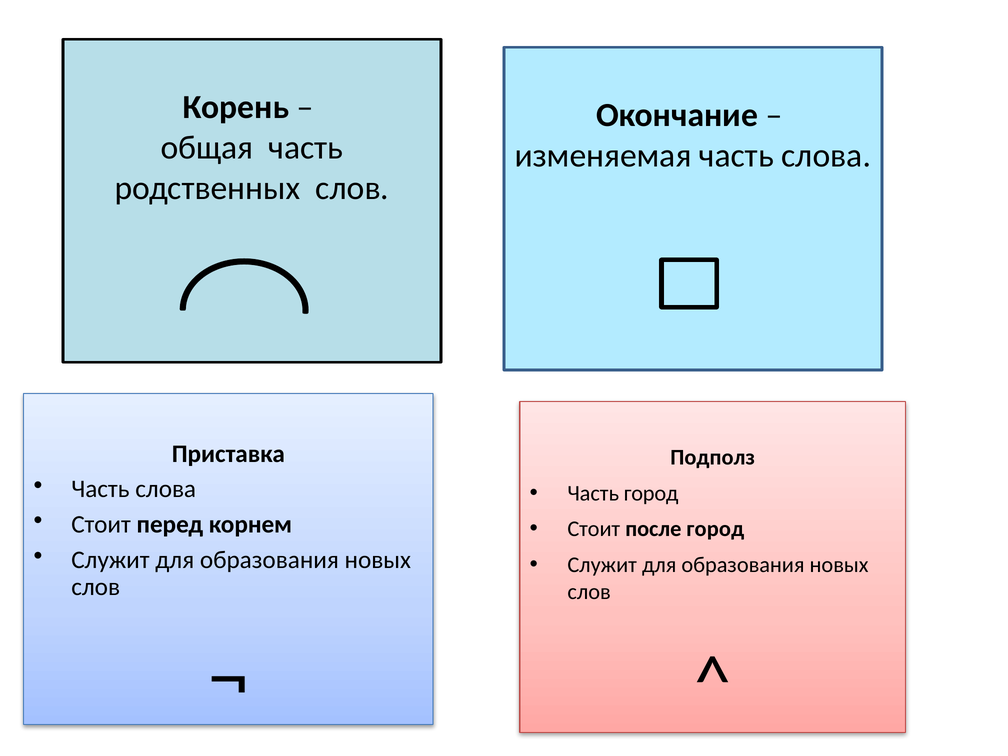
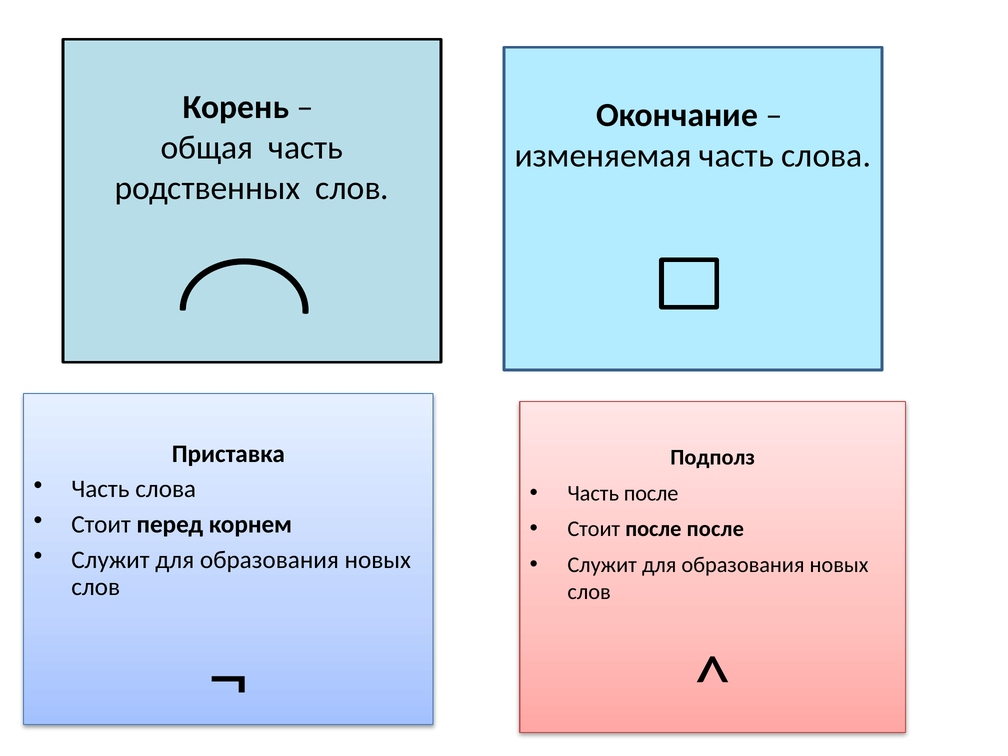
Часть город: город -> после (651, 493)
после город: город -> после (715, 529)
